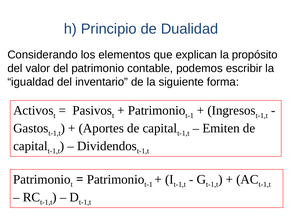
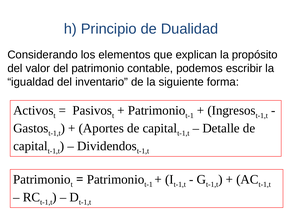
Emiten: Emiten -> Detalle (221, 128)
